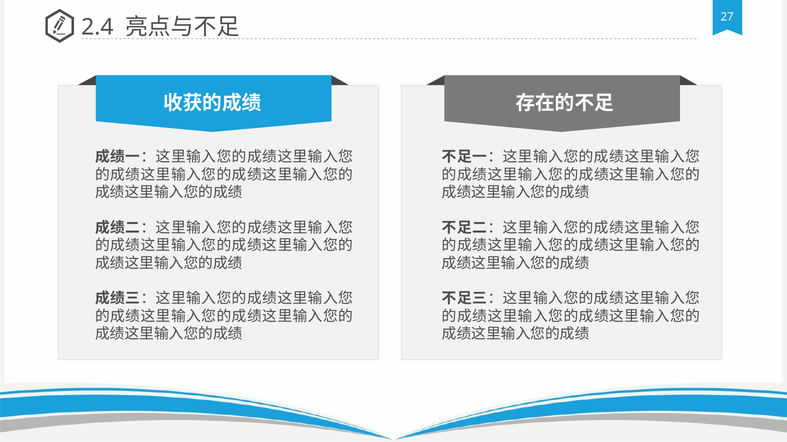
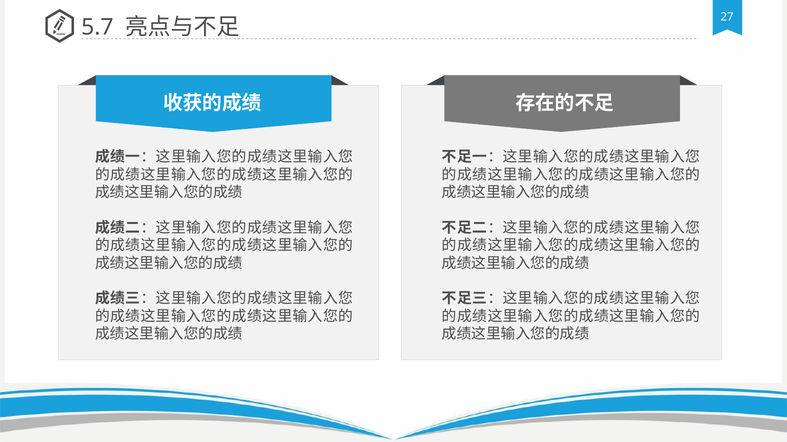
2.4: 2.4 -> 5.7 (97, 27)
